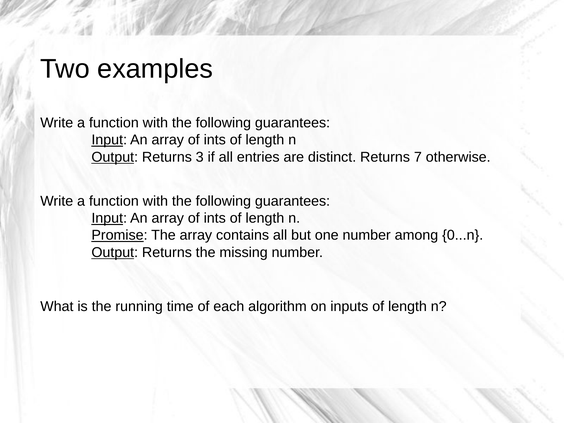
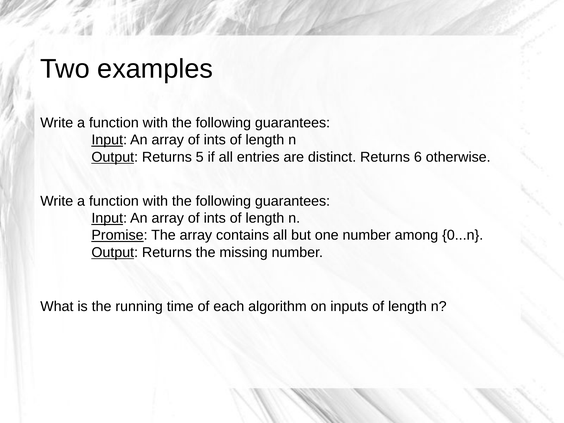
3: 3 -> 5 (200, 157)
7: 7 -> 6 (418, 157)
